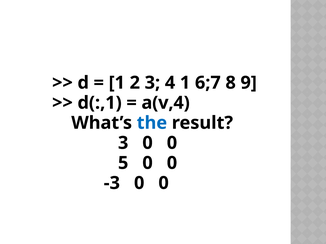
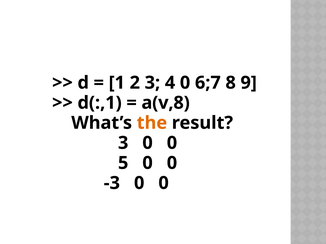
4 1: 1 -> 0 (185, 83)
a(v,4: a(v,4 -> a(v,8 (166, 103)
the colour: blue -> orange (152, 123)
